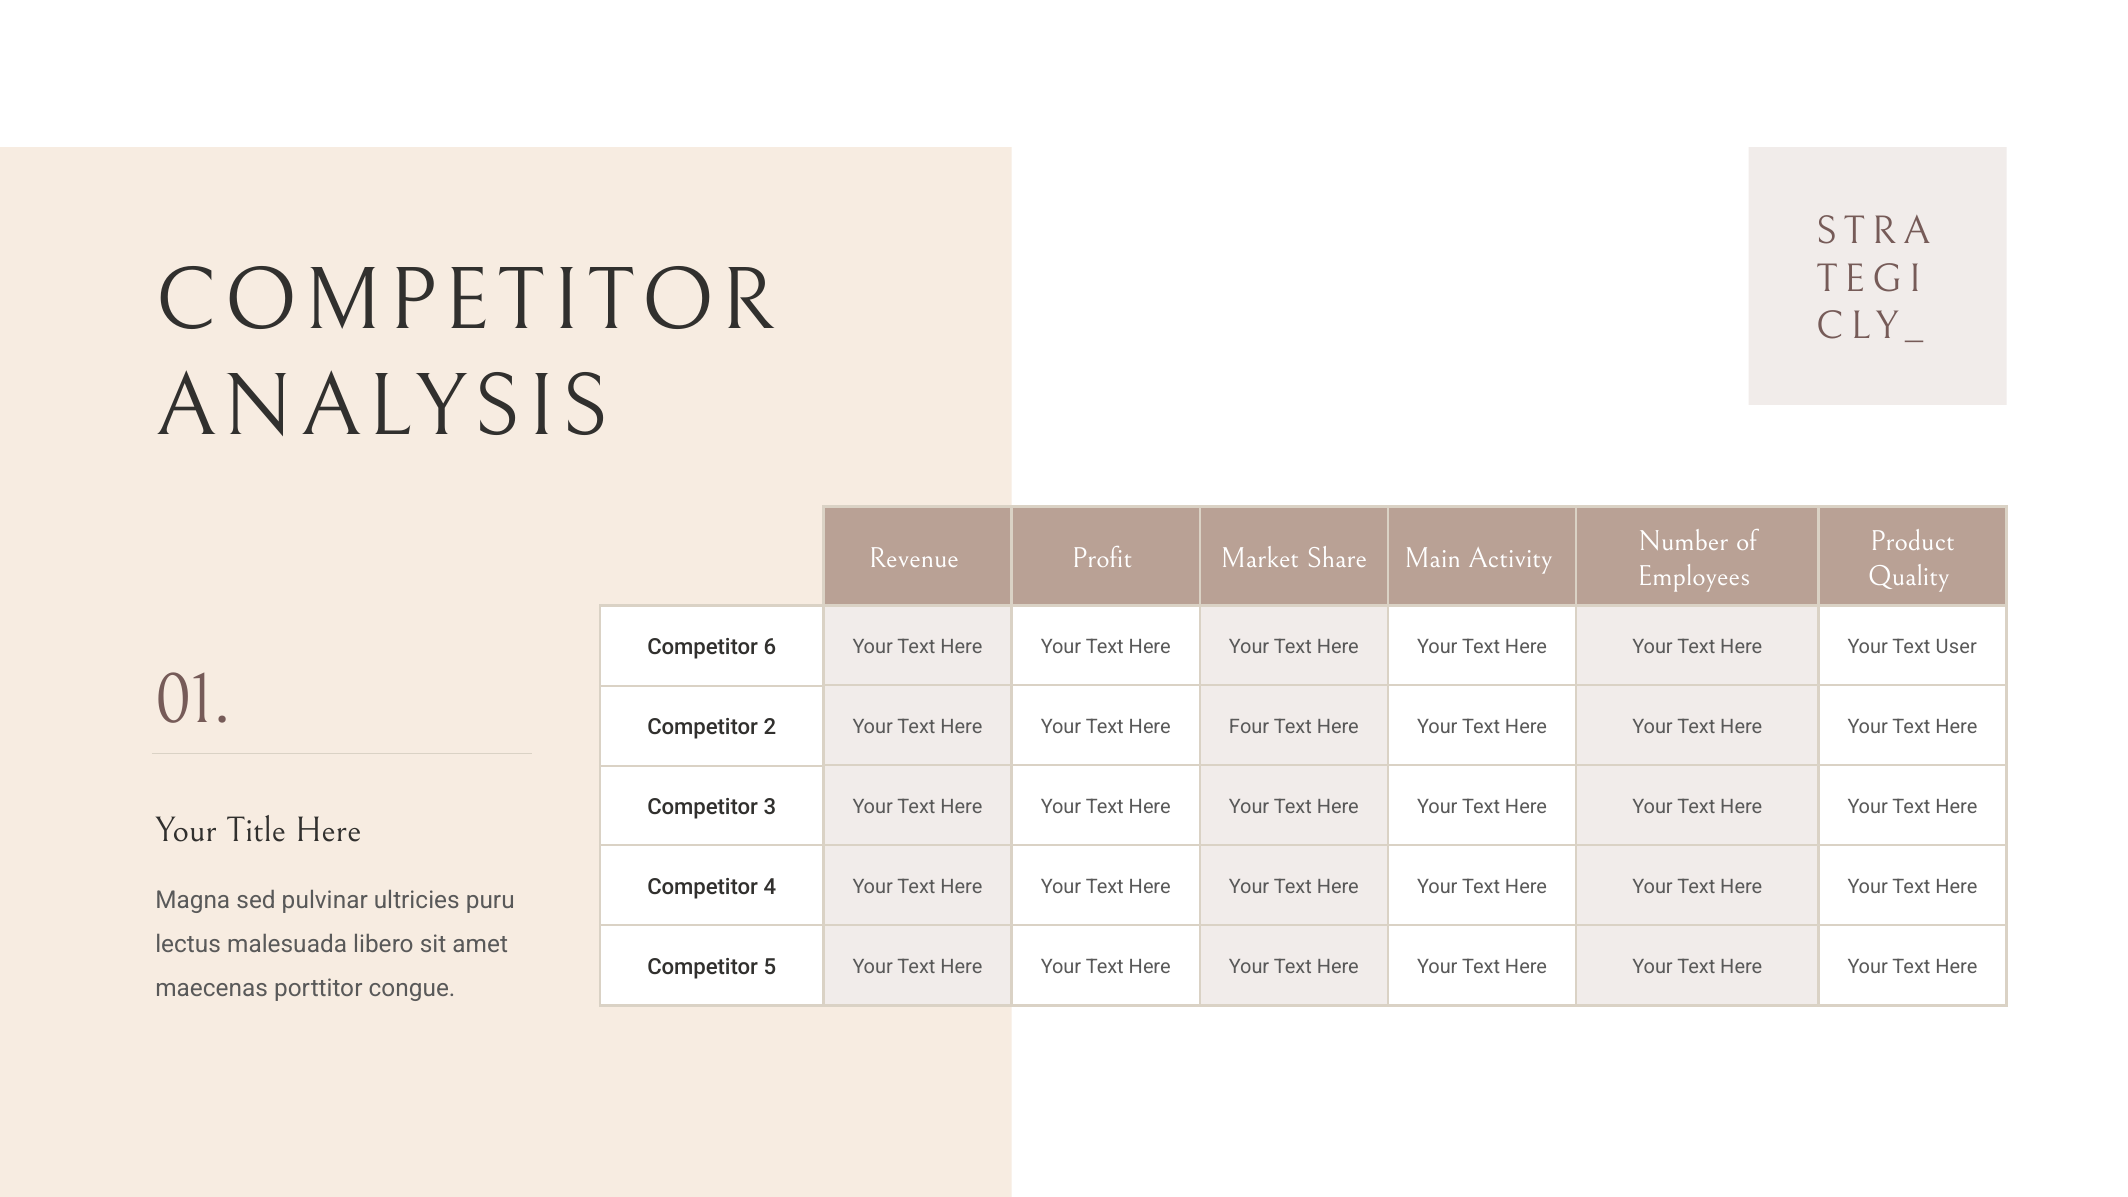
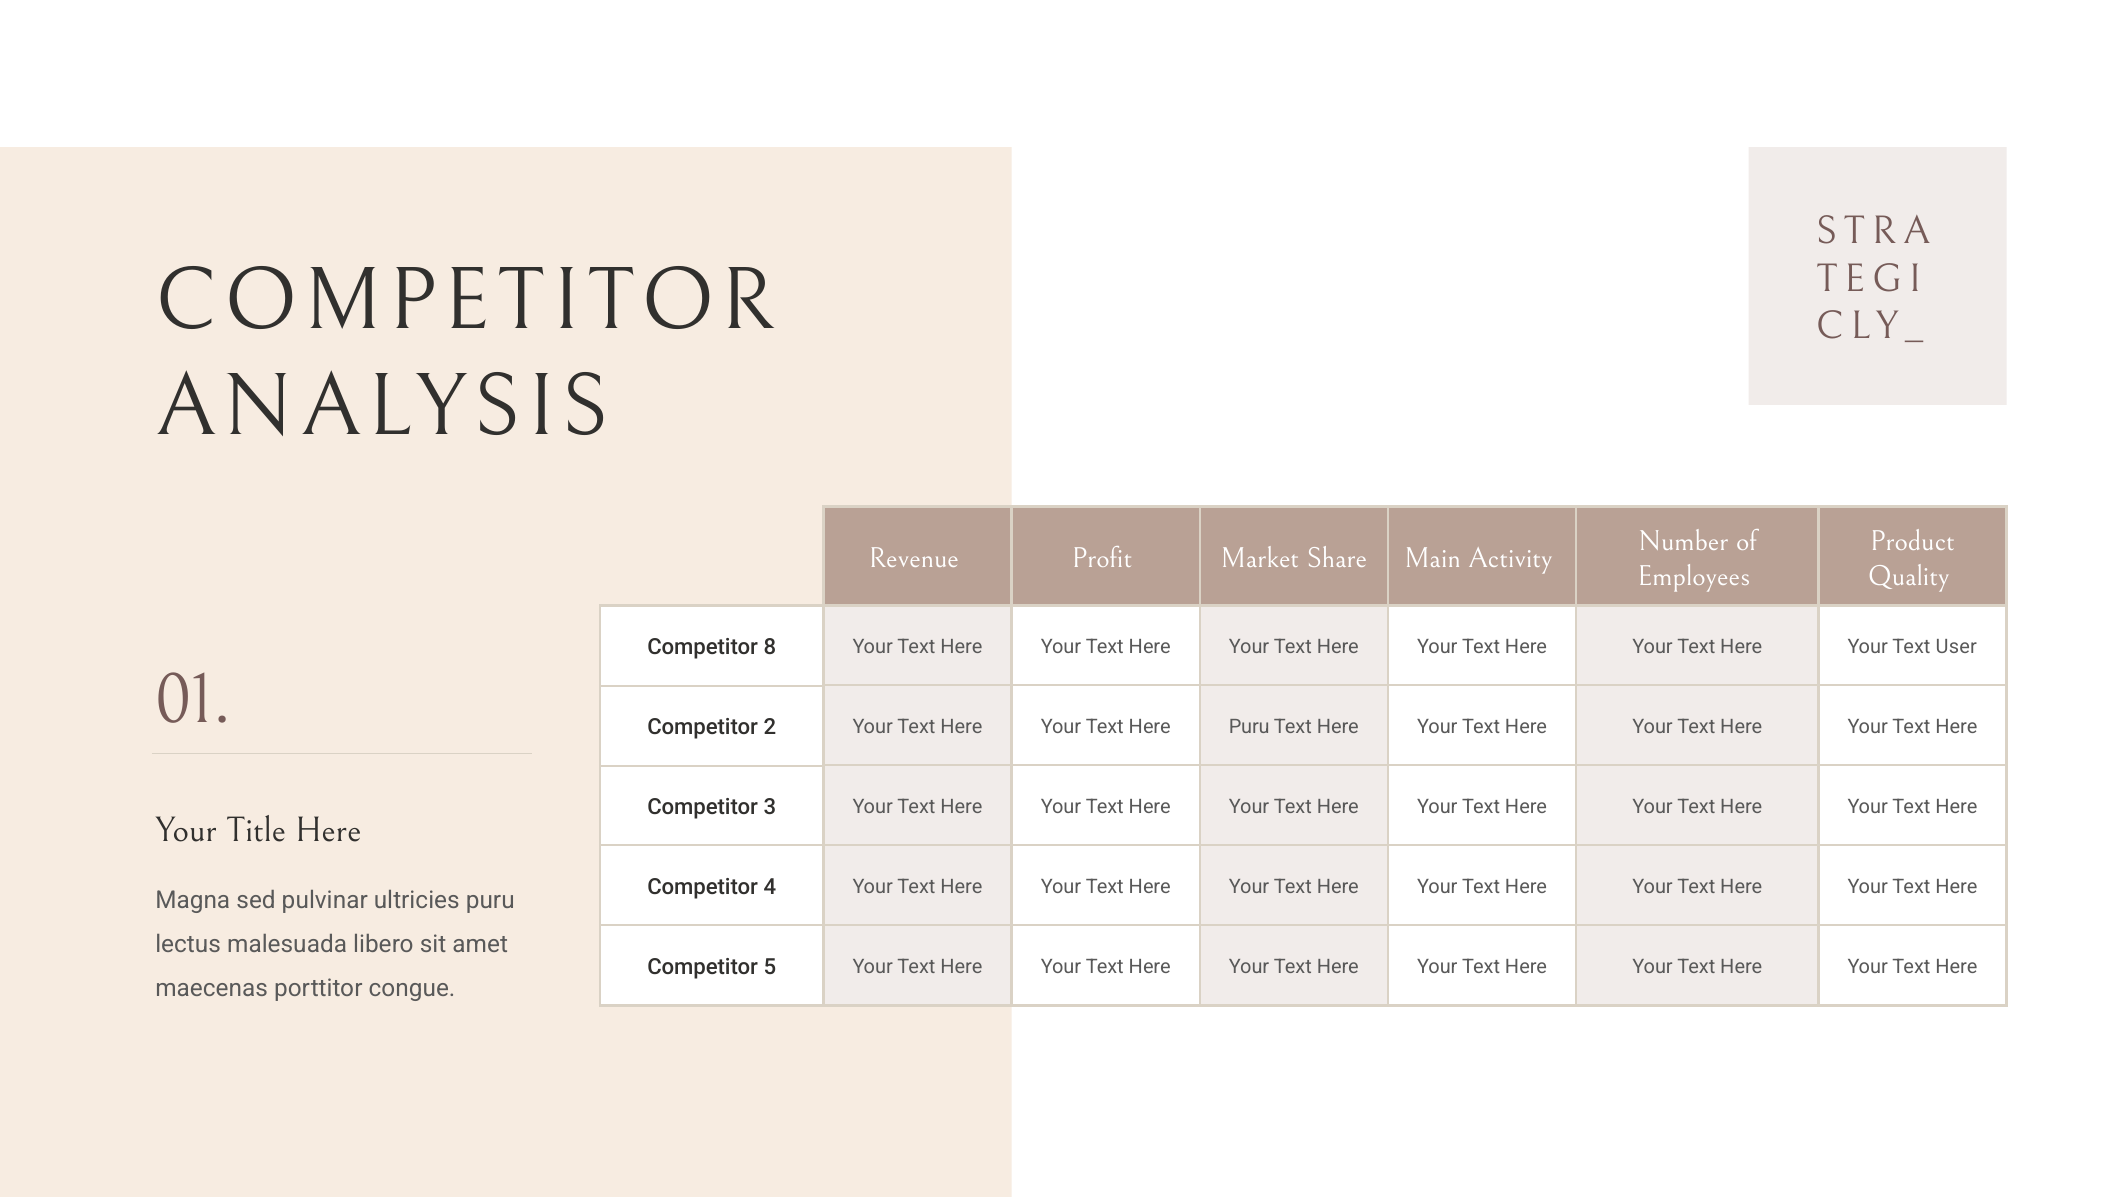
6: 6 -> 8 (770, 647)
Four: Four -> Puru (1249, 727)
